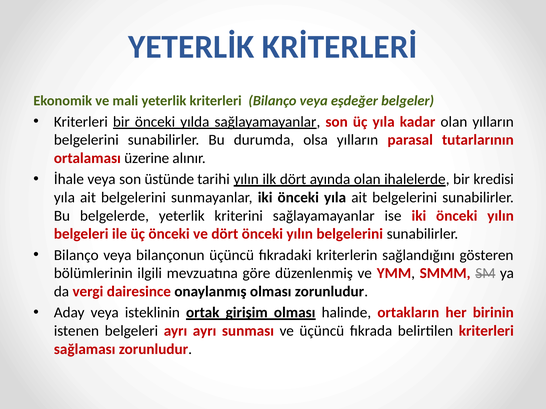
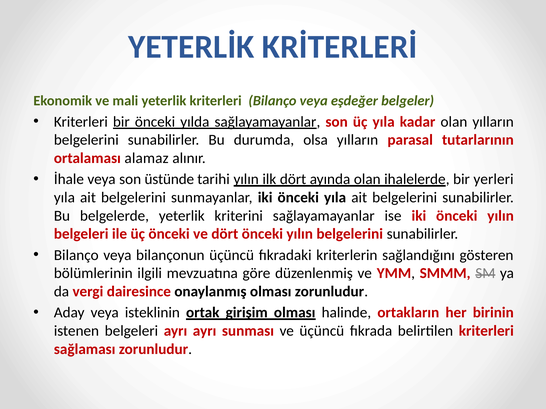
üzerine: üzerine -> alamaz (147, 158)
kredisi: kredisi -> yerleri (494, 180)
